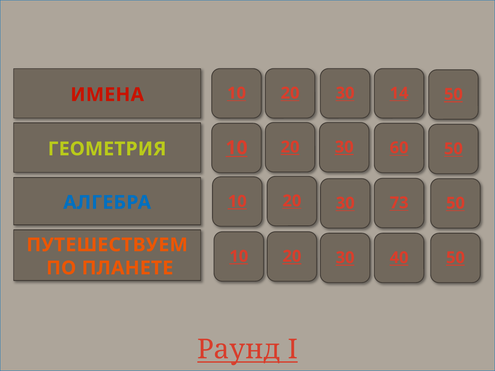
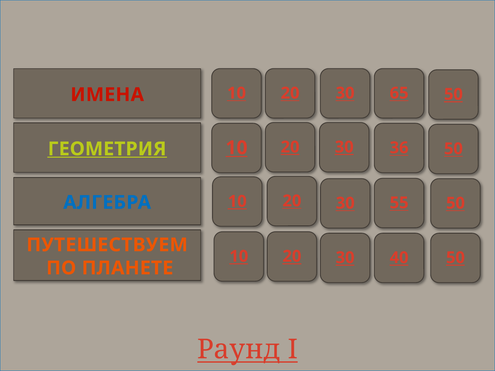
14: 14 -> 65 (399, 93)
60: 60 -> 36 (399, 148)
ГЕОМЕТРИЯ underline: none -> present (107, 149)
73: 73 -> 55 (399, 203)
